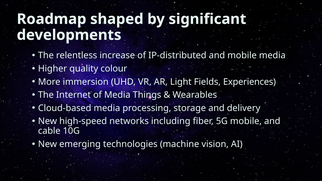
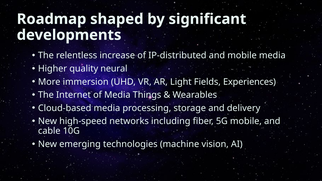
colour: colour -> neural (114, 69)
